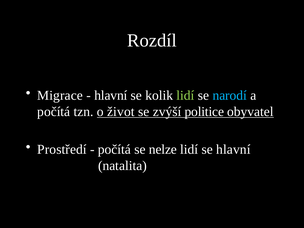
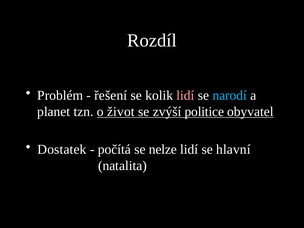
Migrace: Migrace -> Problém (60, 95)
hlavní: hlavní -> řešení (111, 95)
lidí colour: light green -> pink (185, 95)
počítá: počítá -> planet (54, 112)
Prostředí: Prostředí -> Dostatek (62, 149)
